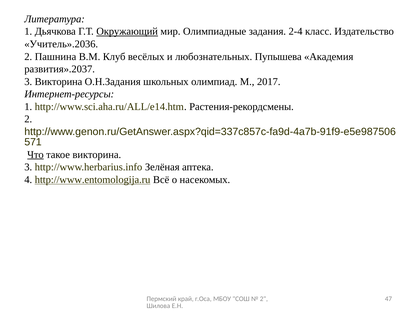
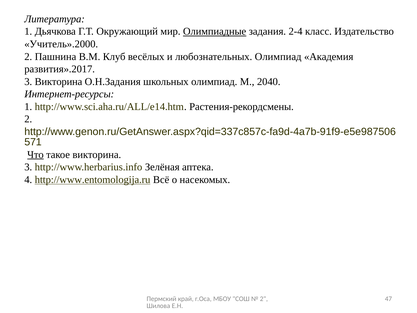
Окружающий underline: present -> none (127, 31)
Олимпиадные underline: none -> present (215, 31)
Учитель».2036: Учитель».2036 -> Учитель».2000 (61, 44)
любознательных Пупышева: Пупышева -> Олимпиад (278, 57)
развития».2037: развития».2037 -> развития».2017 (60, 69)
2017: 2017 -> 2040 (269, 82)
